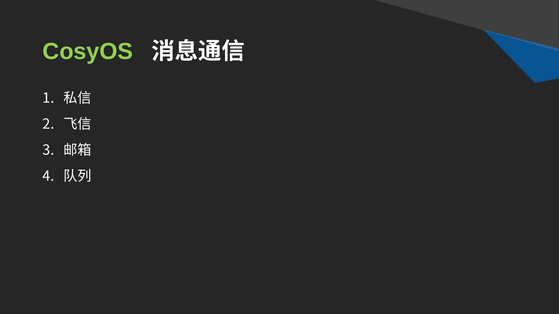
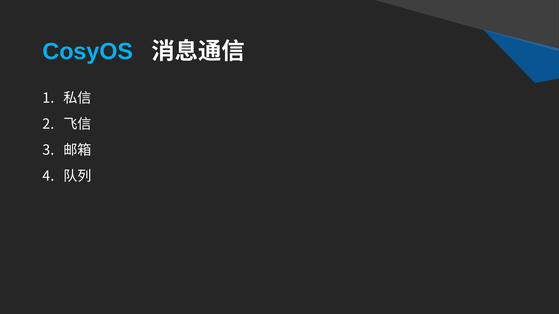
CosyOS colour: light green -> light blue (88, 52)
